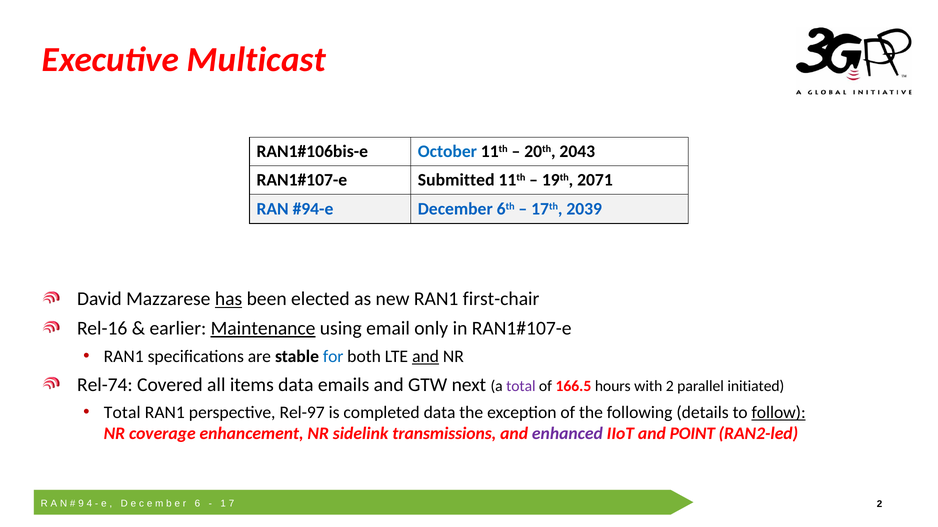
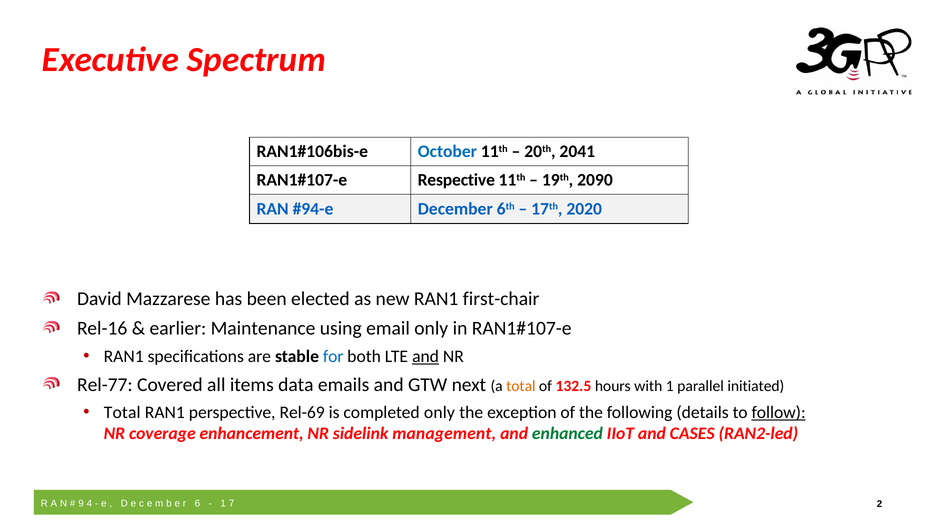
Multicast: Multicast -> Spectrum (256, 60)
2043: 2043 -> 2041 (577, 152)
Submitted: Submitted -> Respective (456, 180)
2071: 2071 -> 2090 (595, 180)
2039: 2039 -> 2020 (584, 209)
has underline: present -> none (229, 299)
Maintenance underline: present -> none (263, 329)
Rel-74: Rel-74 -> Rel-77 (105, 385)
total colour: purple -> orange (521, 386)
166.5: 166.5 -> 132.5 (573, 386)
with 2: 2 -> 1 (670, 386)
Rel-97: Rel-97 -> Rel-69 (302, 413)
completed data: data -> only (439, 413)
transmissions: transmissions -> management (444, 434)
enhanced colour: purple -> green (567, 434)
POINT: POINT -> CASES (692, 434)
